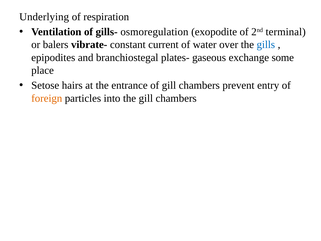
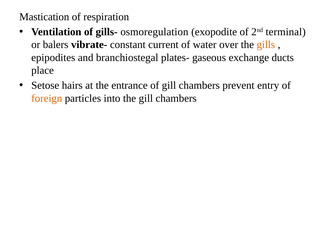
Underlying: Underlying -> Mastication (44, 17)
gills colour: blue -> orange (266, 45)
some: some -> ducts (283, 57)
